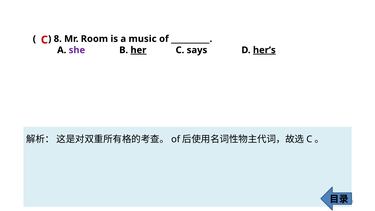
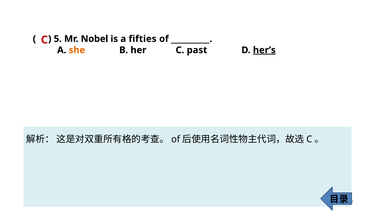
8: 8 -> 5 (58, 39)
Room: Room -> Nobel (94, 39)
music: music -> fifties (143, 39)
she colour: purple -> orange (77, 50)
her underline: present -> none (138, 50)
says: says -> past (197, 50)
